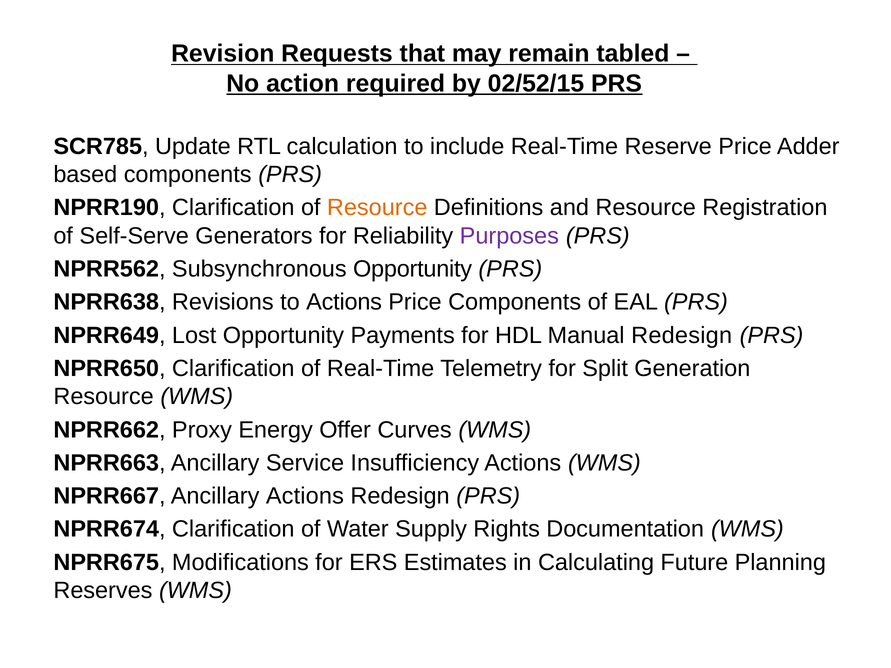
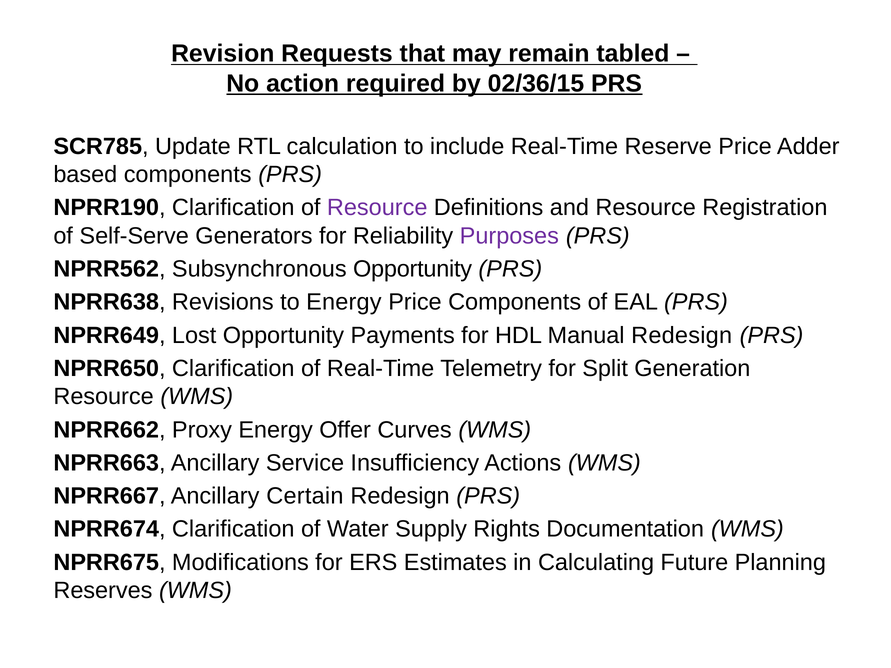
02/52/15: 02/52/15 -> 02/36/15 (536, 83)
Resource colour: orange -> purple (377, 208)
to Actions: Actions -> Energy (344, 302)
Ancillary Actions: Actions -> Certain (305, 496)
